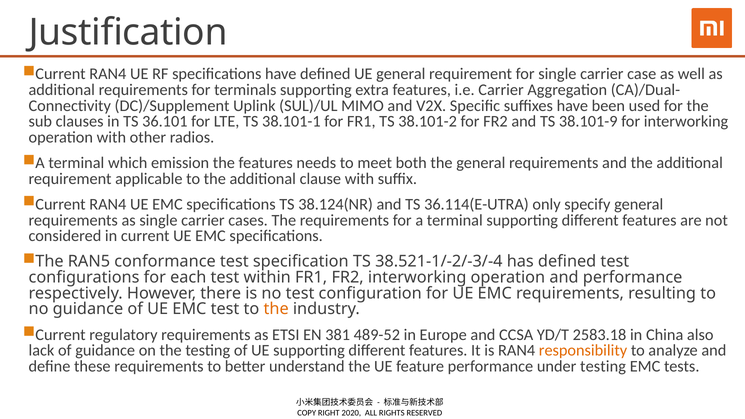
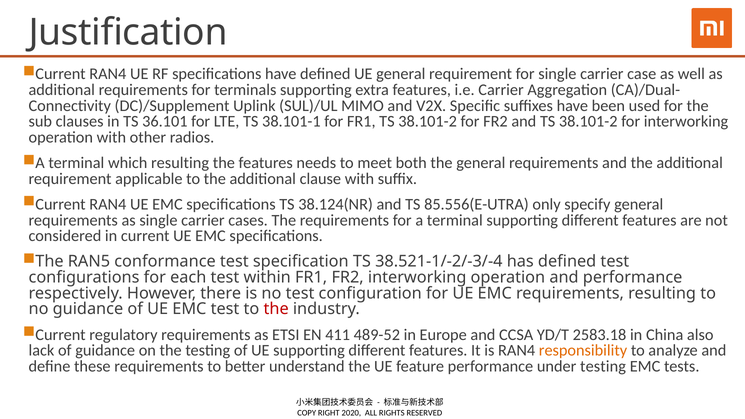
and TS 38.101-9: 38.101-9 -> 38.101-2 (588, 122)
which emission: emission -> resulting (180, 163)
36.114(E-UTRA: 36.114(E-UTRA -> 85.556(E-UTRA (476, 204)
the colour: orange -> red (276, 309)
381: 381 -> 411 (338, 335)
